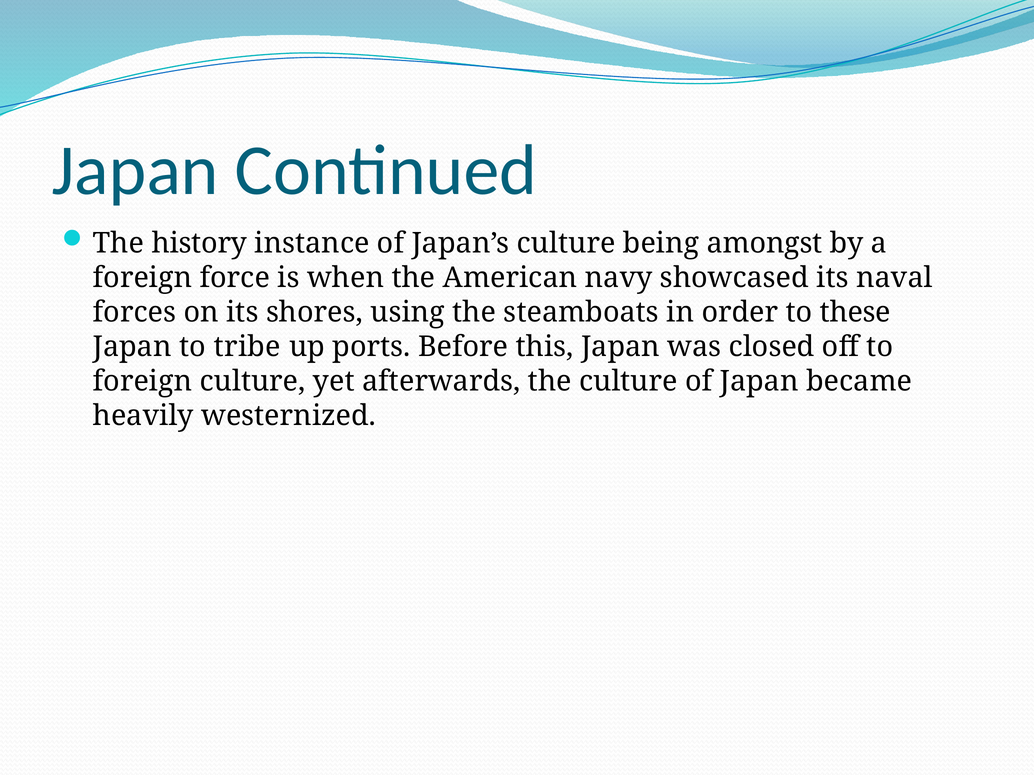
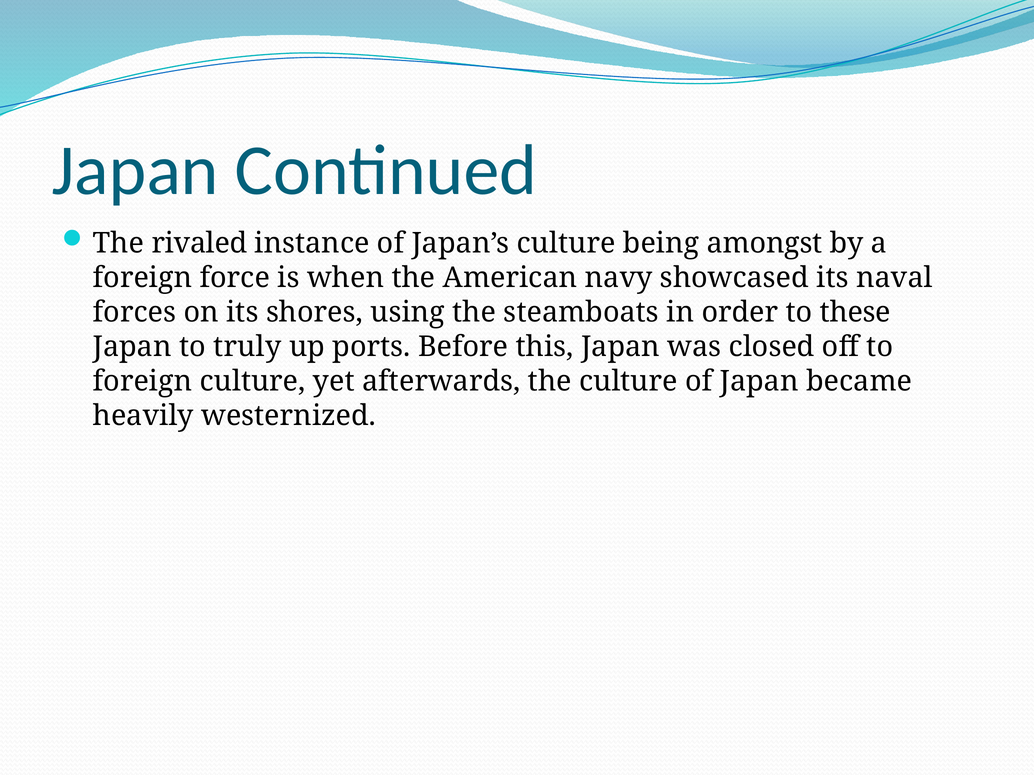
history: history -> rivaled (199, 243)
tribe: tribe -> truly (247, 347)
